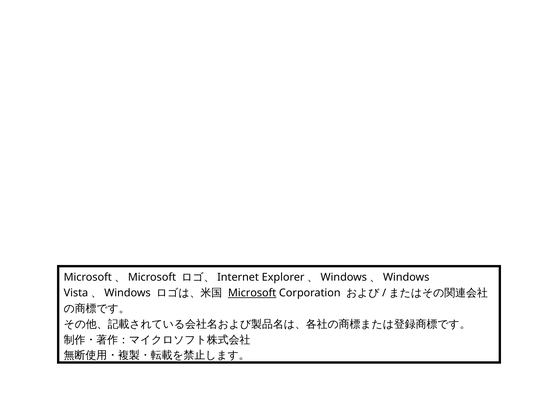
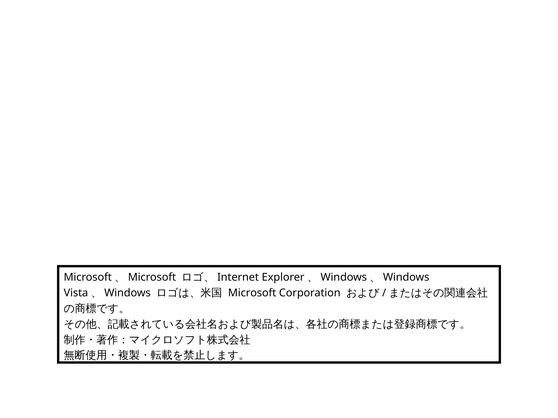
Microsoft underline: present -> none (252, 293)
